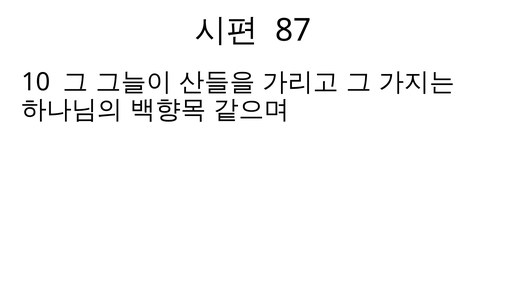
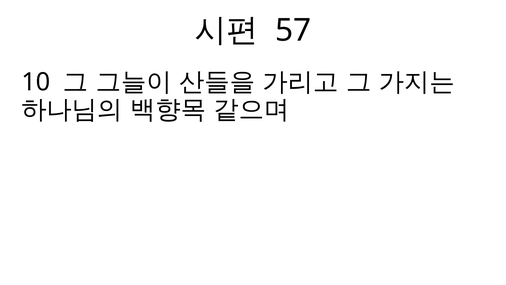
87: 87 -> 57 (293, 30)
